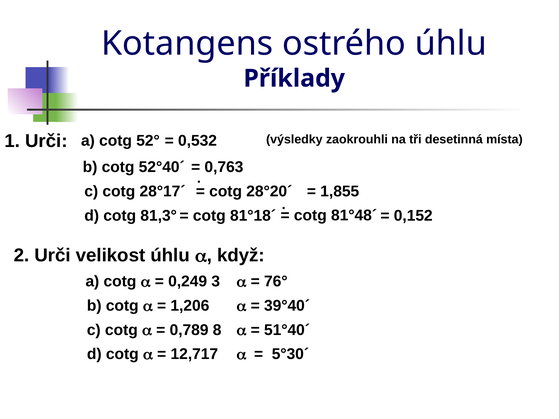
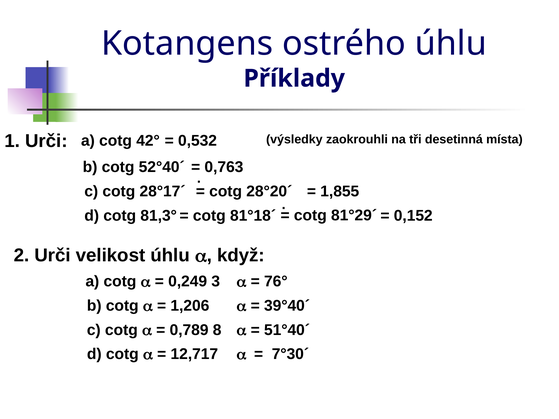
52°: 52° -> 42° (148, 141)
81°48´: 81°48´ -> 81°29´ (354, 216)
5°30´: 5°30´ -> 7°30´ (290, 354)
